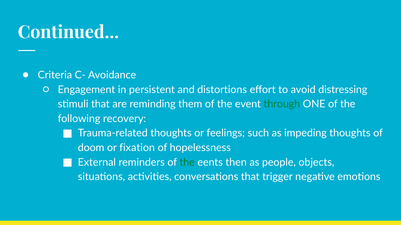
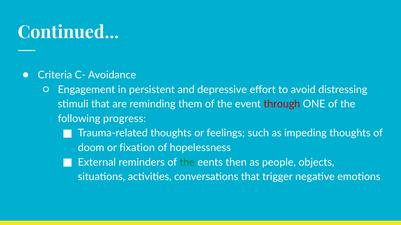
distortions: distortions -> depressive (222, 90)
through colour: green -> red (282, 104)
recovery: recovery -> progress (124, 119)
